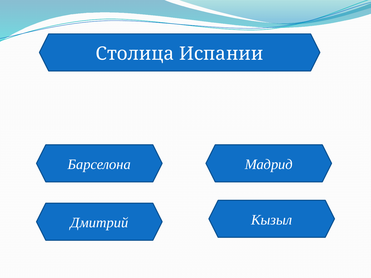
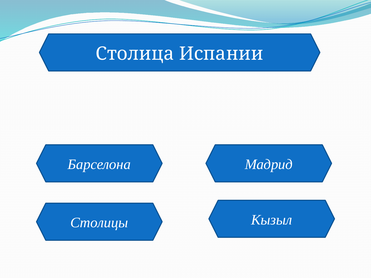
Дмитрий: Дмитрий -> Столицы (99, 223)
